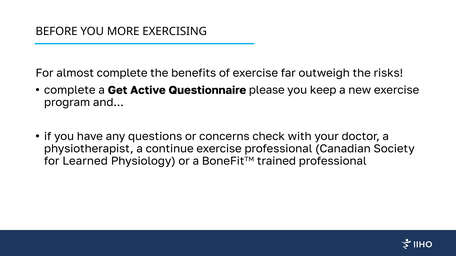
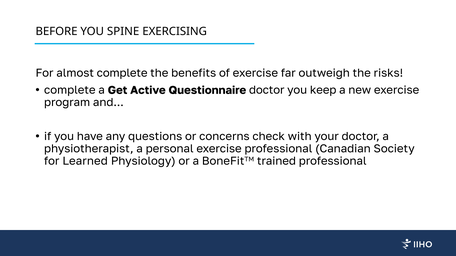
MORE: MORE -> SPINE (123, 31)
Questionnaire please: please -> doctor (267, 90)
continue: continue -> personal (170, 149)
